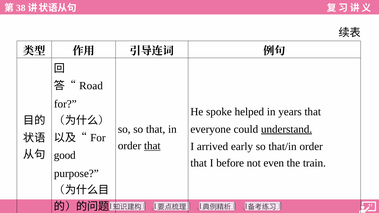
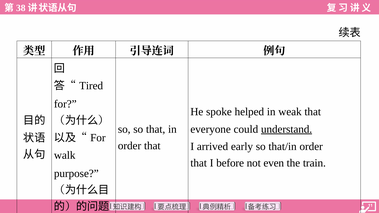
Road: Road -> Tired (91, 86)
years: years -> weak (290, 112)
that underline: present -> none (152, 146)
good: good -> walk (65, 155)
